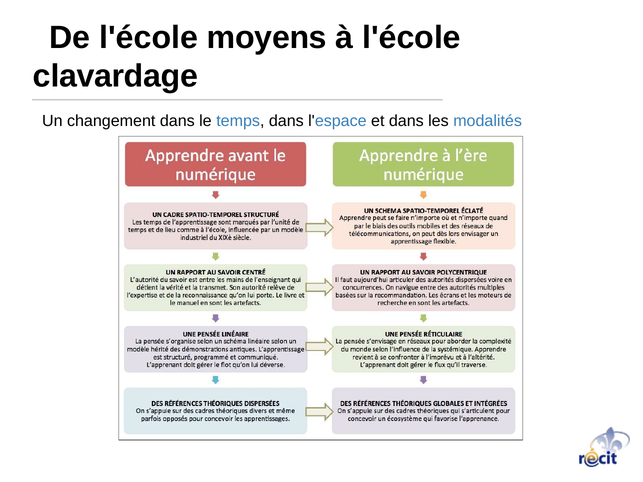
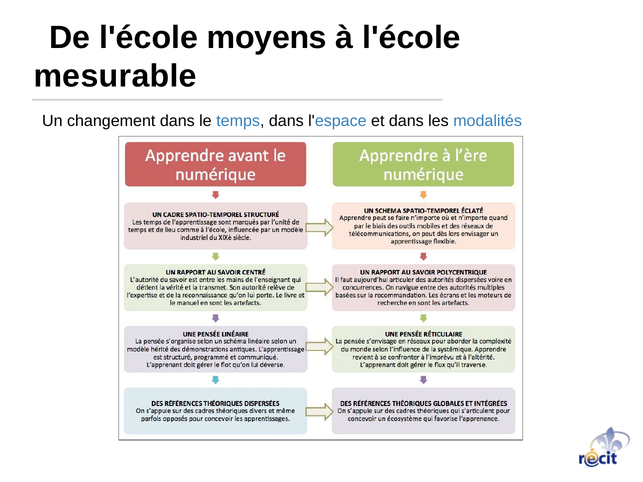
clavardage: clavardage -> mesurable (115, 76)
